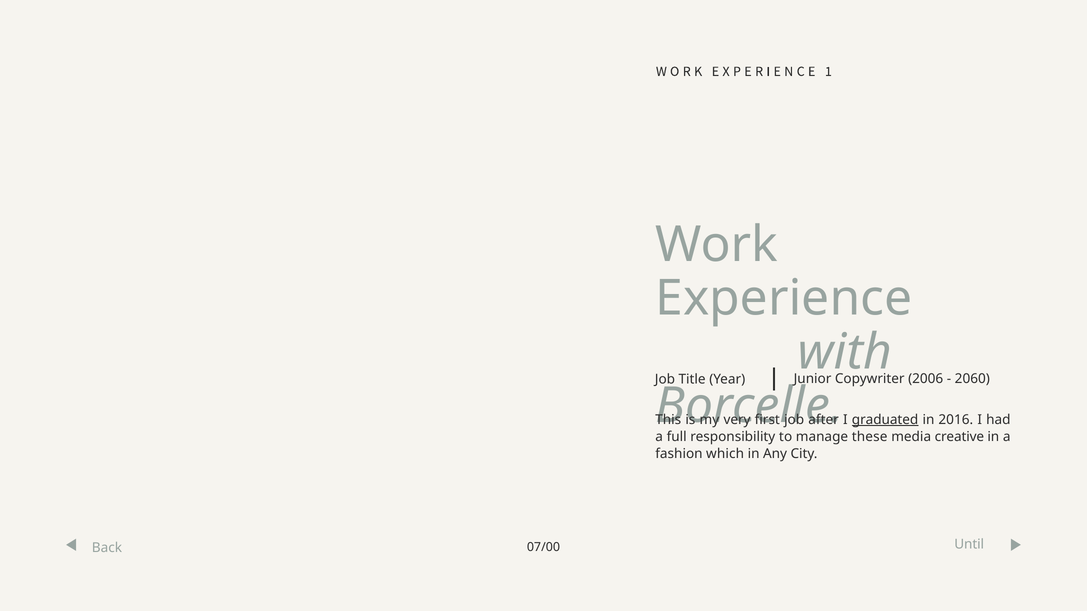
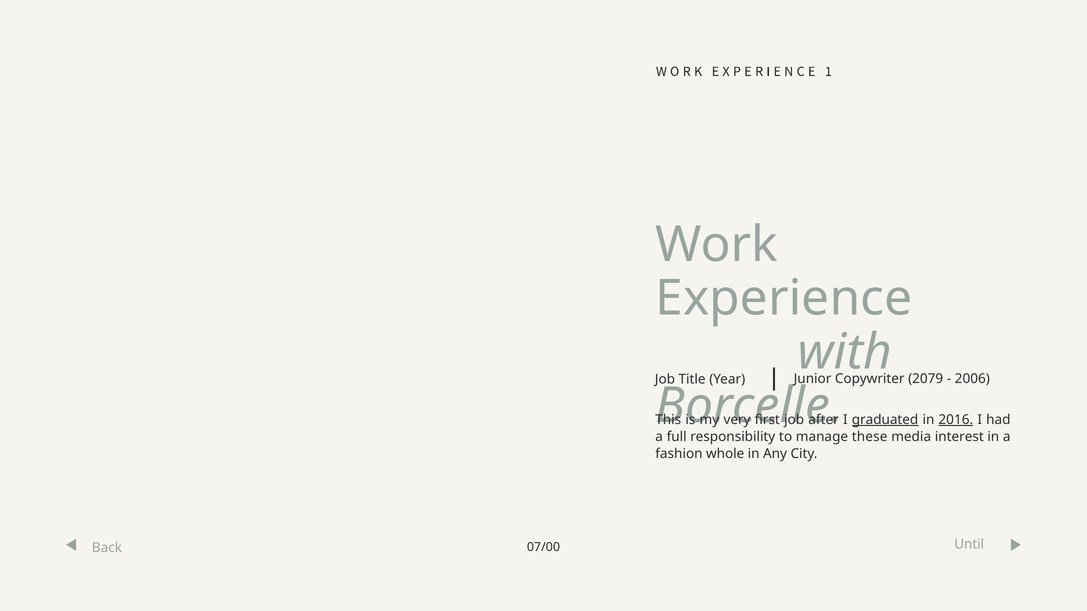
2006: 2006 -> 2079 (926, 379)
2060: 2060 -> 2006 (972, 379)
2016 underline: none -> present (956, 420)
creative: creative -> interest (959, 437)
which: which -> whole (725, 454)
